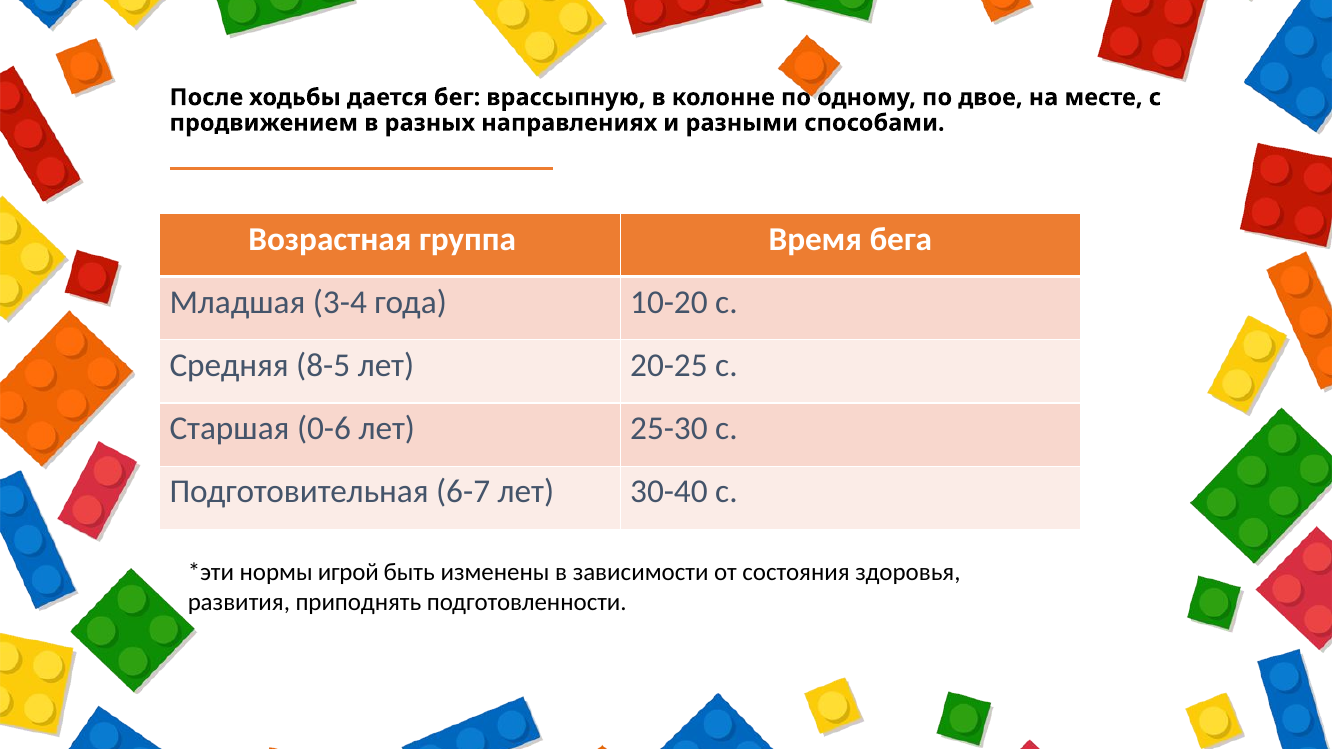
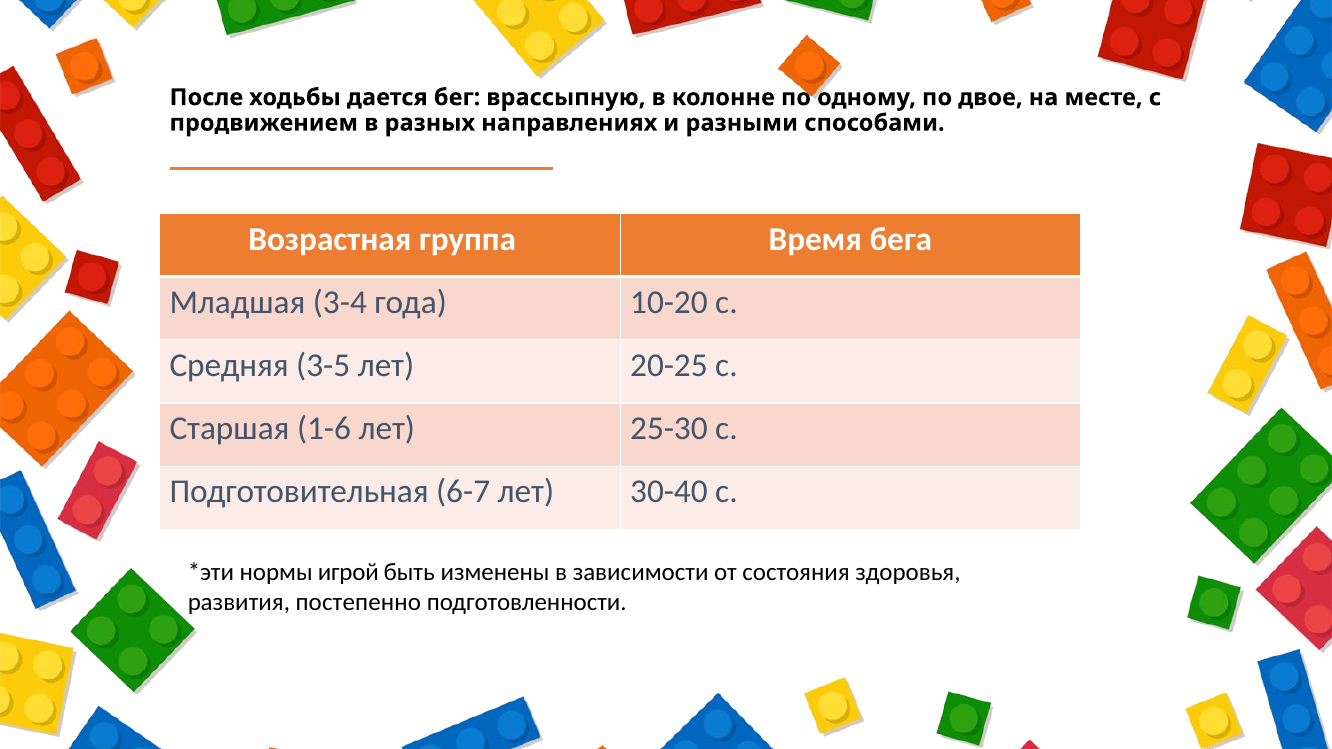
8-5: 8-5 -> 3-5 (323, 366)
0-6: 0-6 -> 1-6 (324, 429)
приподнять: приподнять -> постепенно (358, 602)
